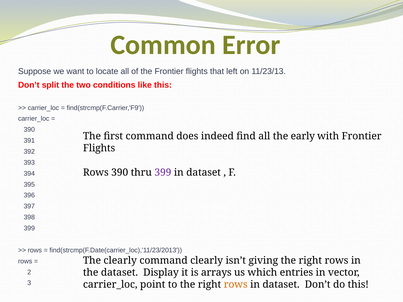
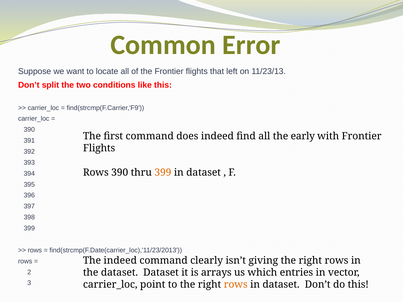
399 colour: purple -> orange (163, 173)
The clearly: clearly -> indeed (120, 261)
dataset Display: Display -> Dataset (161, 273)
